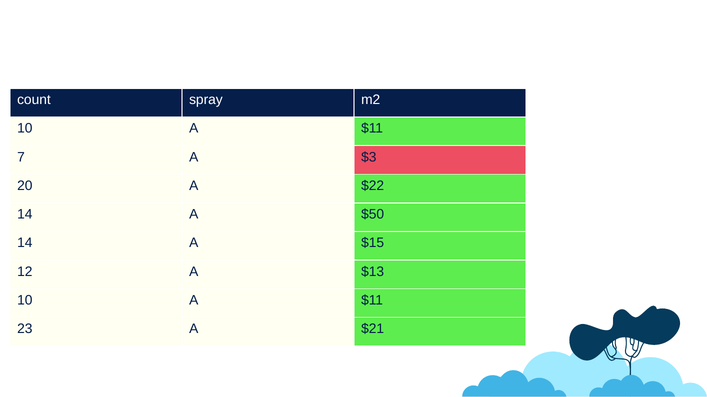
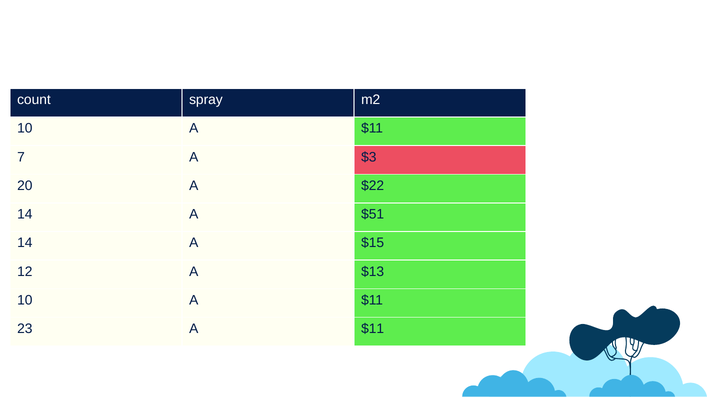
$50: $50 -> $51 (373, 215)
23 A $21: $21 -> $11 (373, 329)
